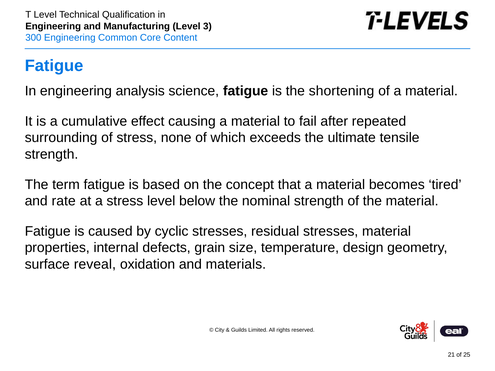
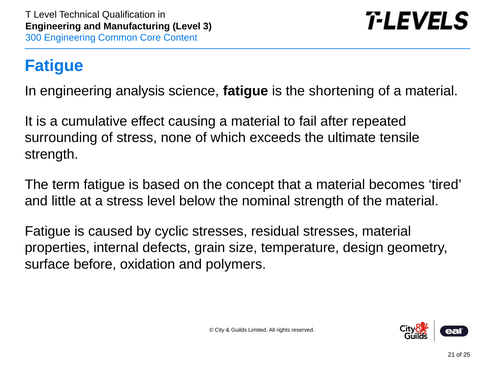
rate: rate -> little (64, 201)
reveal: reveal -> before (95, 264)
materials: materials -> polymers (236, 264)
